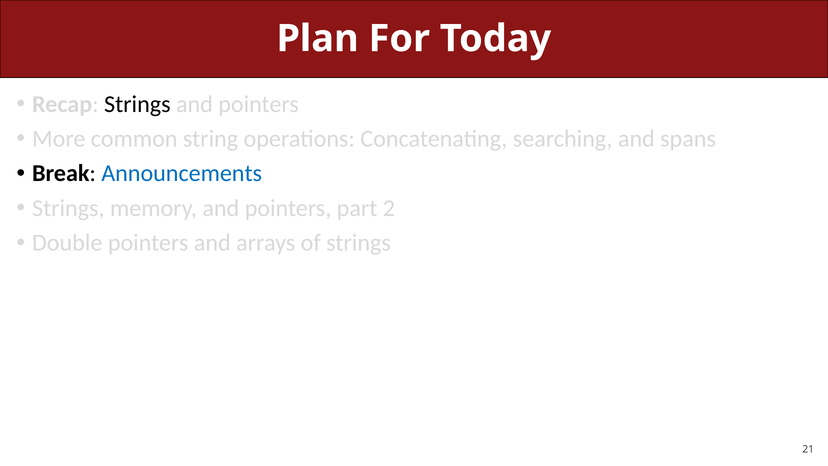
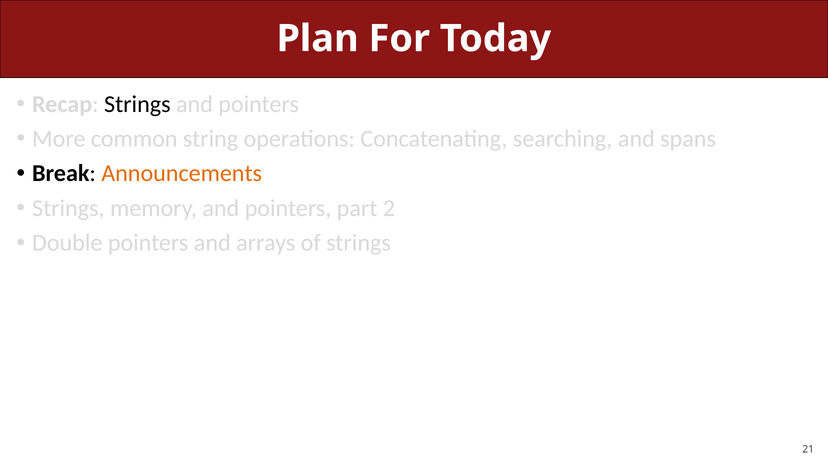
Announcements colour: blue -> orange (182, 173)
